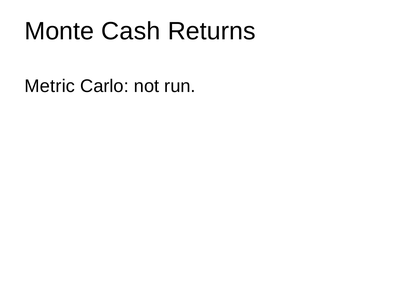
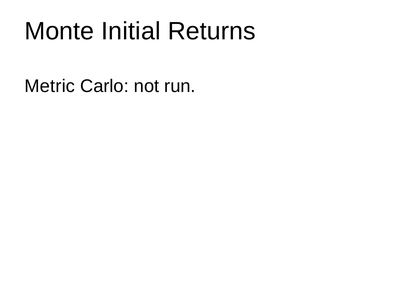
Cash: Cash -> Initial (131, 31)
